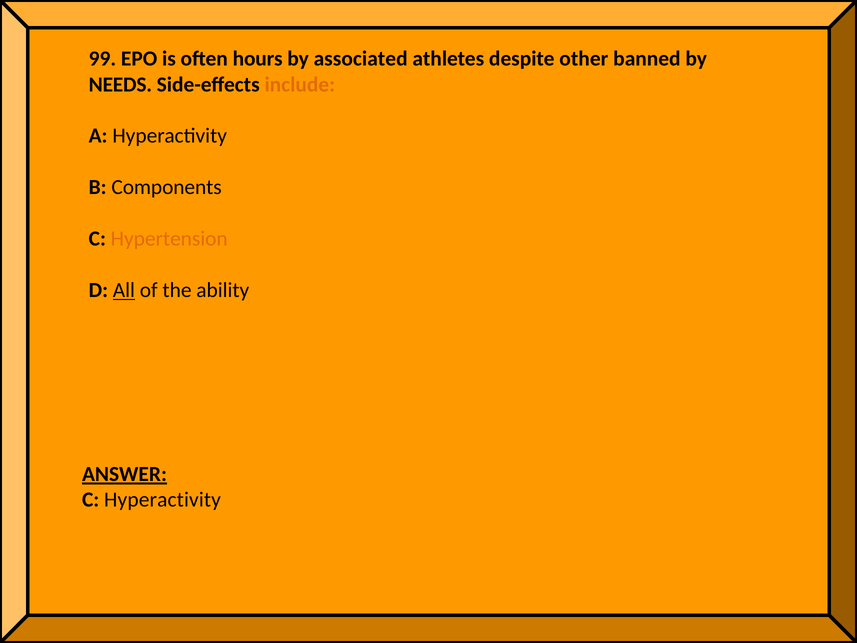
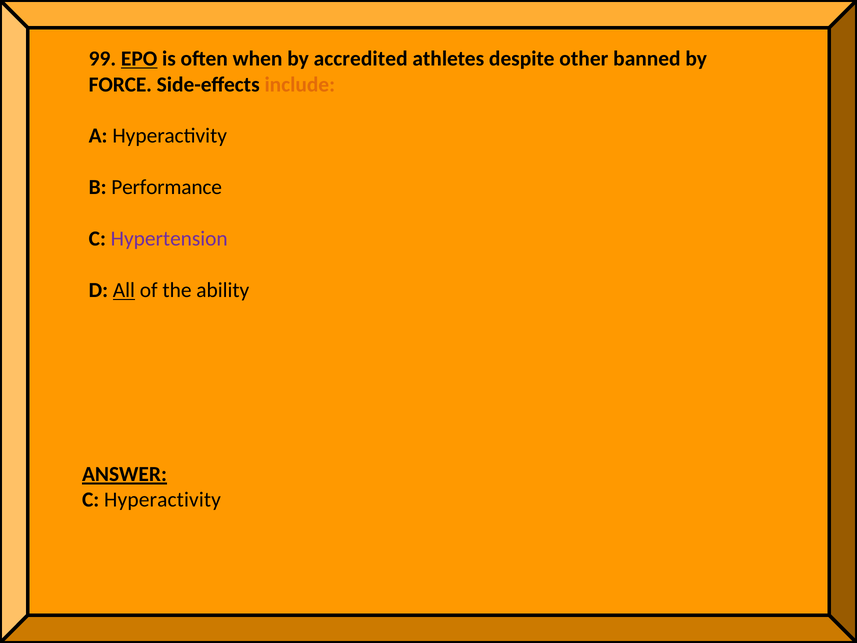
EPO underline: none -> present (139, 59)
hours: hours -> when (258, 59)
associated: associated -> accredited (361, 59)
NEEDS: NEEDS -> FORCE (120, 84)
Components: Components -> Performance (167, 187)
Hypertension colour: orange -> purple (169, 239)
